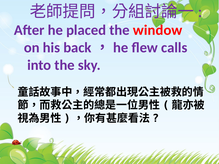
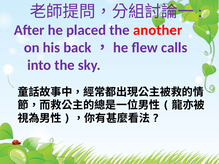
window: window -> another (158, 30)
